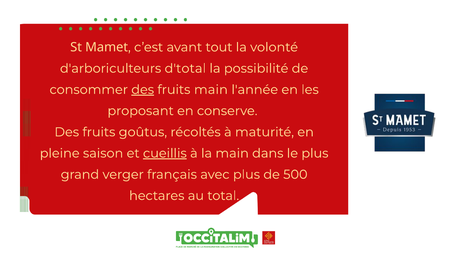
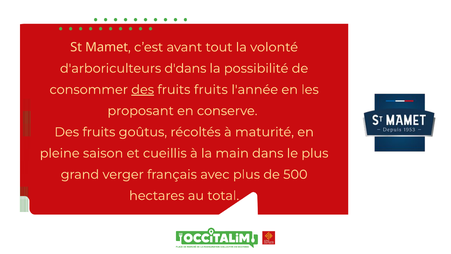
d'total: d'total -> d'dans (185, 68)
fruits main: main -> fruits (211, 90)
cueillis underline: present -> none (165, 153)
